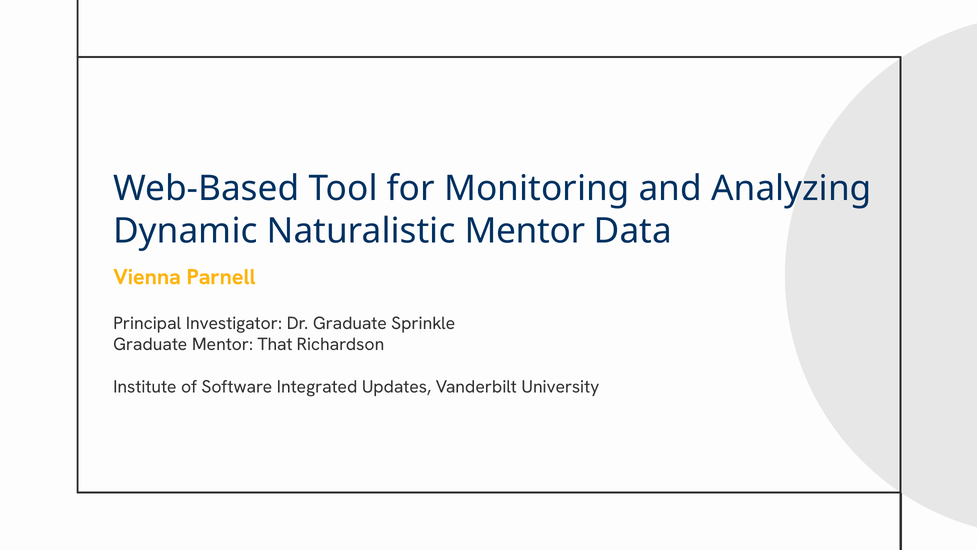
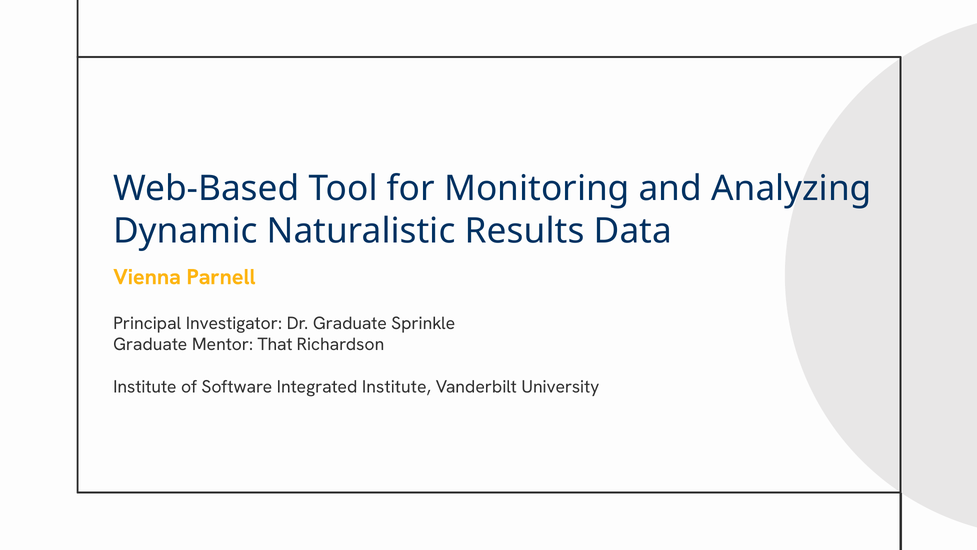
Naturalistic Mentor: Mentor -> Results (525, 231)
Integrated Updates: Updates -> Institute (396, 387)
